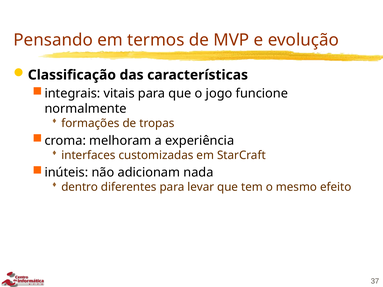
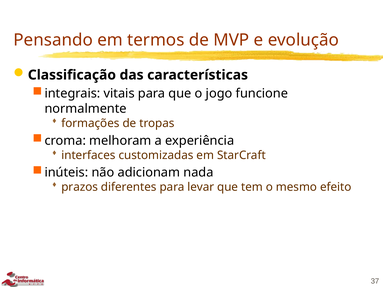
dentro: dentro -> prazos (80, 187)
